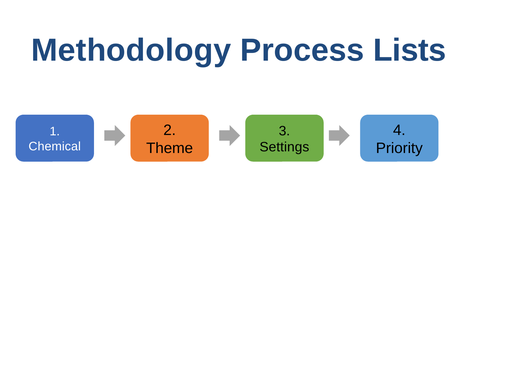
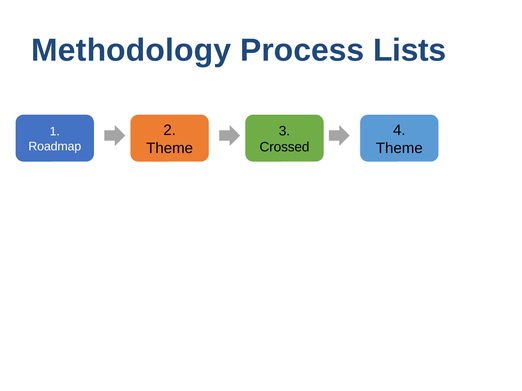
Chemical: Chemical -> Roadmap (55, 147)
Settings: Settings -> Crossed (284, 147)
Priority: Priority -> Theme (399, 148)
